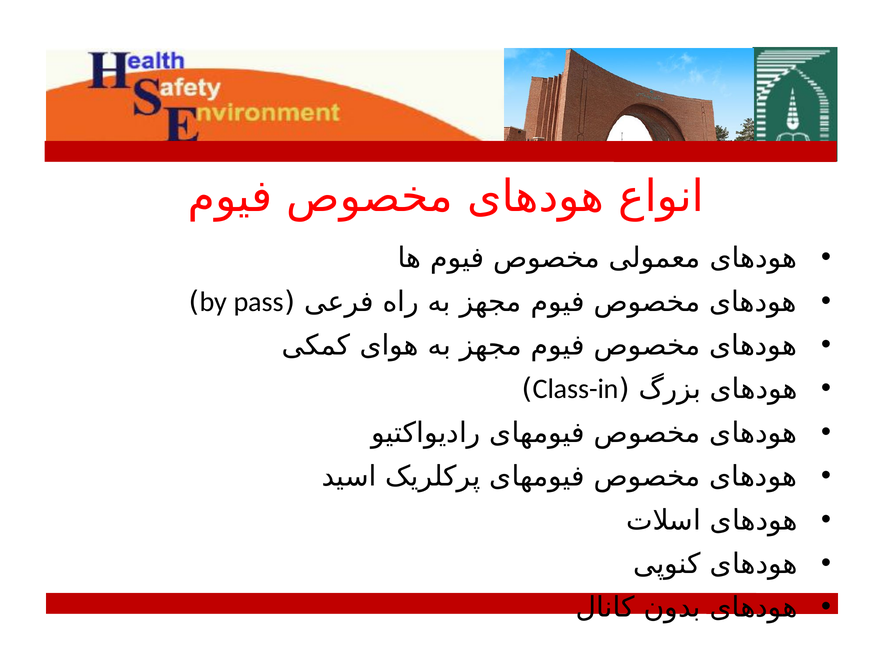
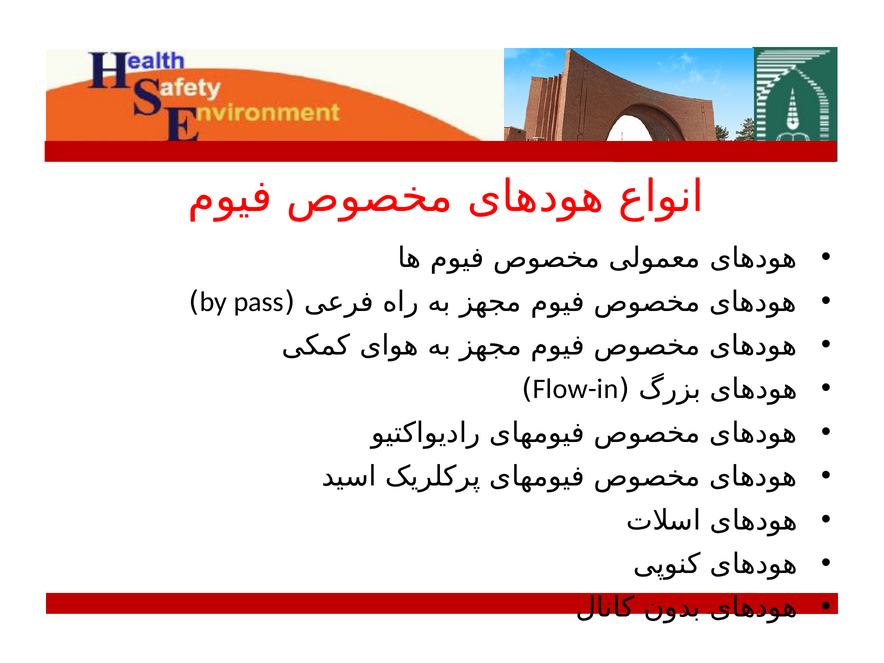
Class-in: Class-in -> Flow-in (576, 389)
